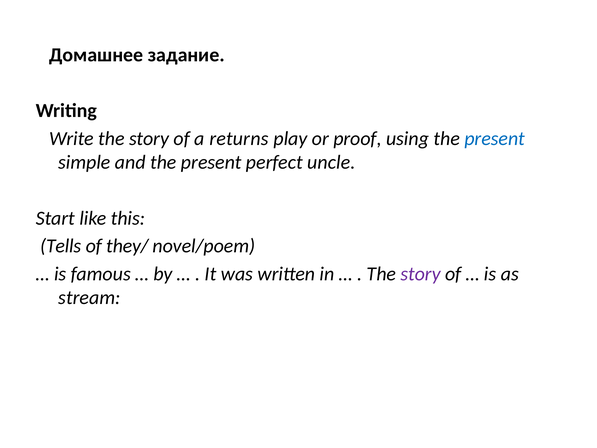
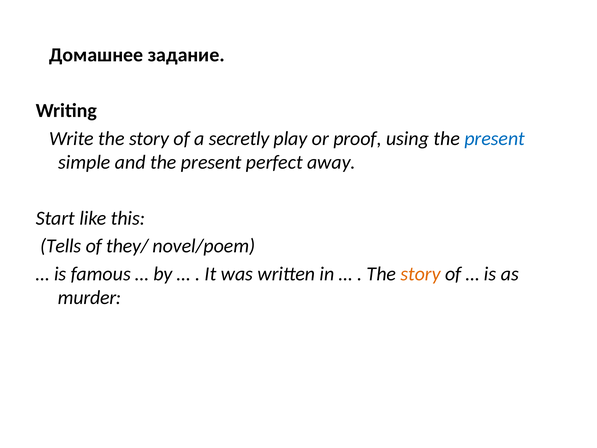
returns: returns -> secretly (239, 138)
uncle: uncle -> away (331, 162)
story colour: purple -> orange (421, 274)
stream: stream -> murder (90, 298)
